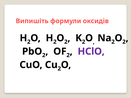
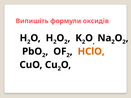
HClO colour: purple -> orange (91, 52)
